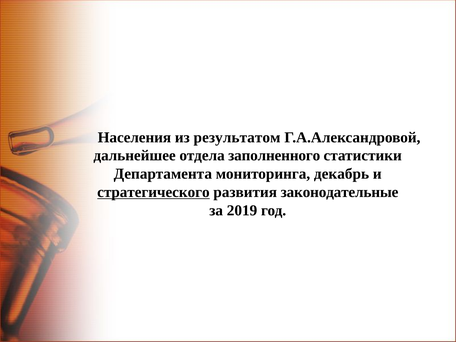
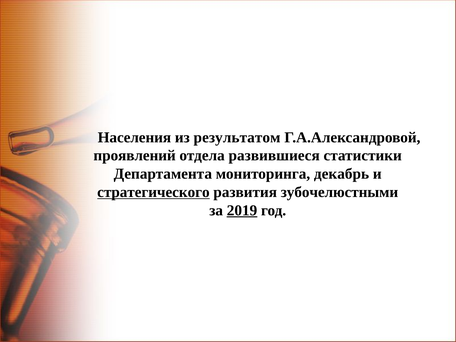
дальнейшее: дальнейшее -> проявлений (135, 156)
заполненного: заполненного -> развившиеся (274, 156)
законодательные: законодательные -> зубочелюстными (339, 192)
2019 underline: none -> present (242, 210)
